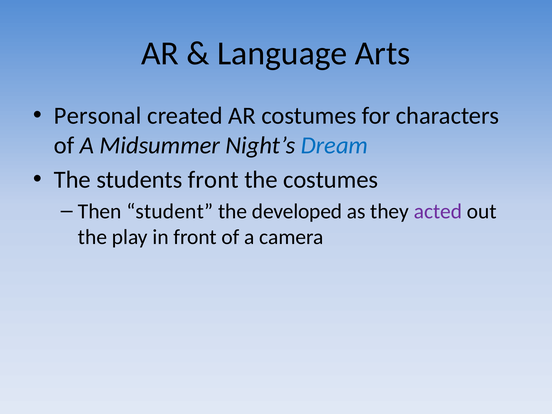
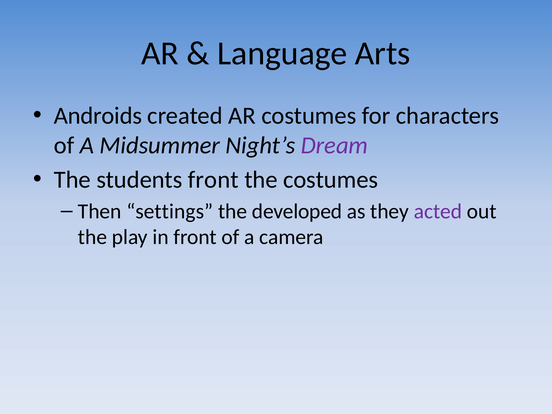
Personal: Personal -> Androids (98, 116)
Dream colour: blue -> purple (334, 145)
student: student -> settings (170, 211)
